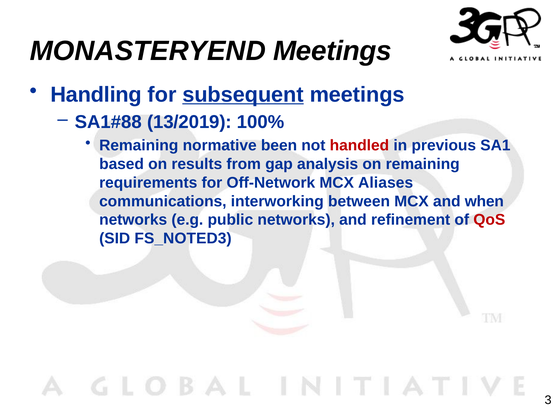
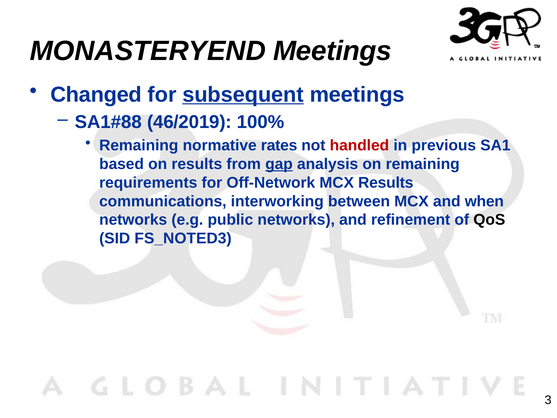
Handling: Handling -> Changed (96, 94)
13/2019: 13/2019 -> 46/2019 (189, 122)
been: been -> rates (279, 145)
gap underline: none -> present (279, 164)
MCX Aliases: Aliases -> Results (386, 183)
QoS colour: red -> black (489, 220)
